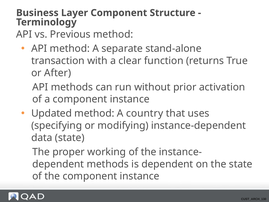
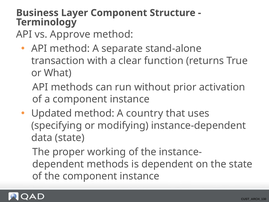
Previous: Previous -> Approve (70, 34)
After: After -> What (58, 73)
